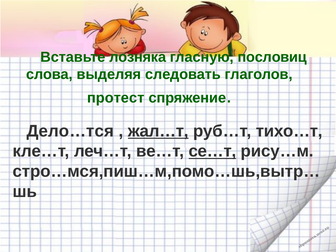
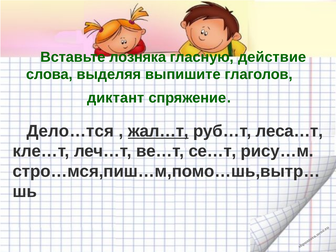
пословиц: пословиц -> действие (272, 57)
следовать: следовать -> выпишите (183, 74)
протест: протест -> диктант (116, 98)
тихо…т: тихо…т -> леса…т (289, 131)
се…т underline: present -> none (212, 151)
